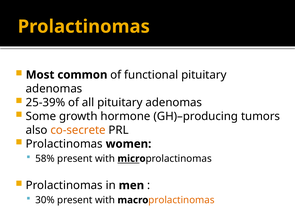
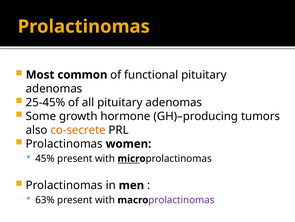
25-39%: 25-39% -> 25-45% (45, 102)
58%: 58% -> 45% (45, 158)
30%: 30% -> 63% (45, 199)
prolactinomas colour: orange -> purple (181, 199)
